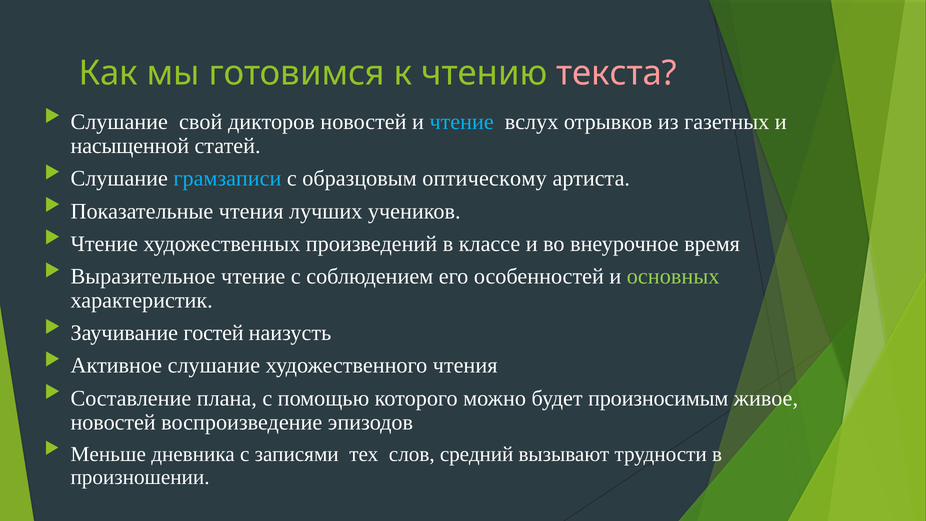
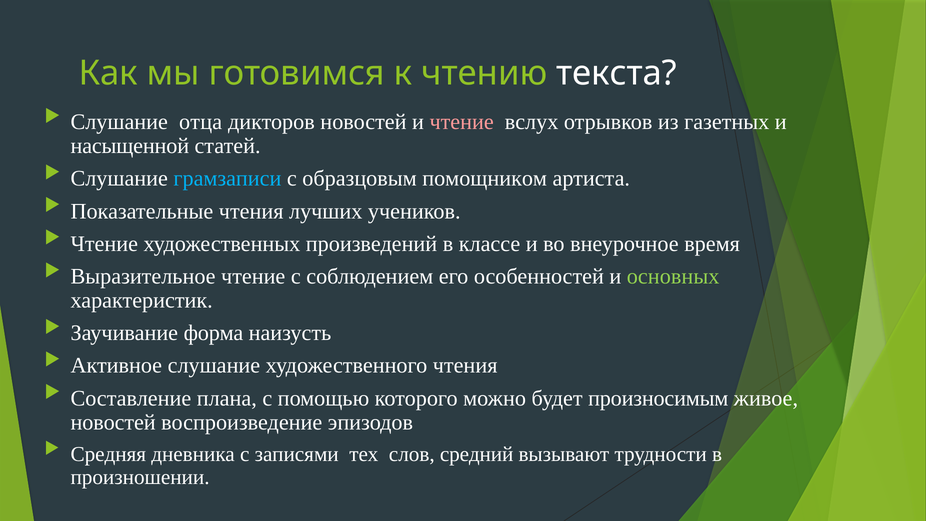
текста colour: pink -> white (617, 73)
свой: свой -> отца (201, 122)
чтение colour: light blue -> pink (462, 122)
оптическому: оптическому -> помощником (485, 179)
гостей: гостей -> форма (214, 333)
Меньше: Меньше -> Средняя (108, 454)
